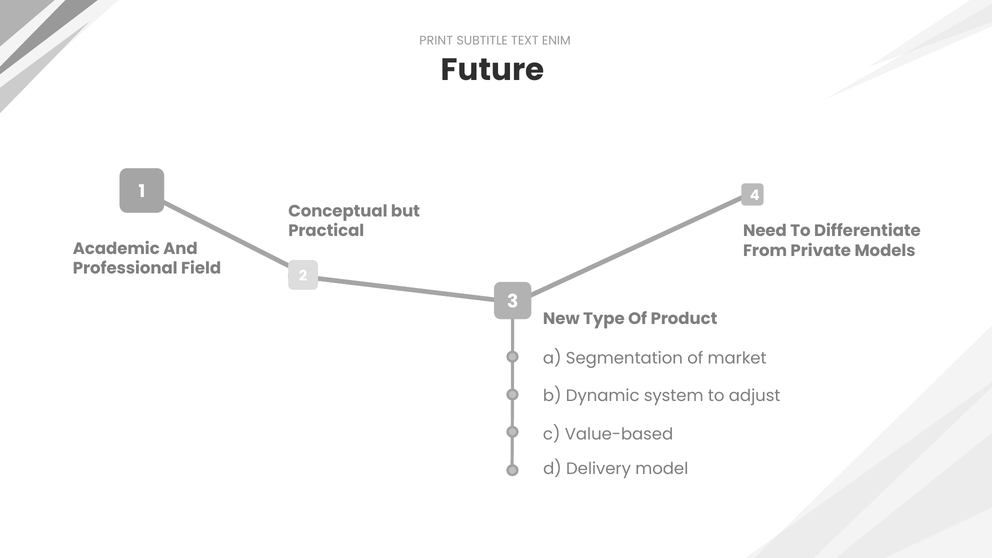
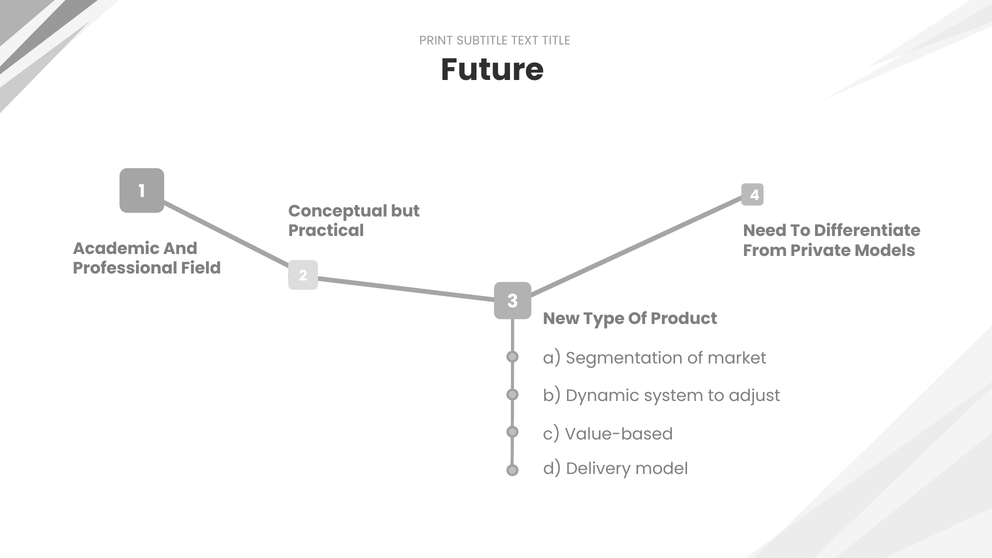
ENIM: ENIM -> TITLE (556, 41)
